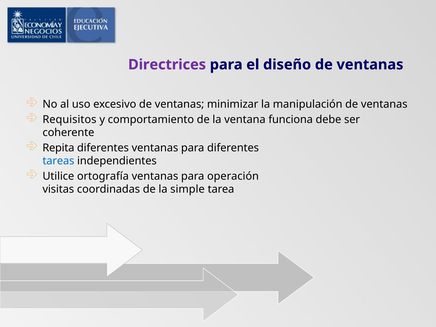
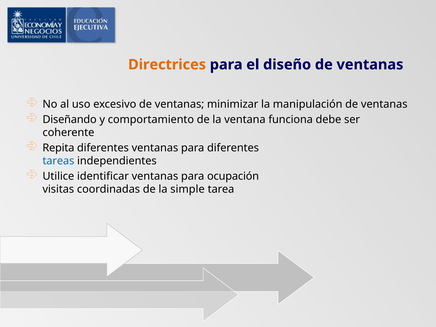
Directrices colour: purple -> orange (167, 65)
Requisitos: Requisitos -> Diseñando (70, 120)
ortografía: ortografía -> identificar (103, 176)
operación: operación -> ocupación (233, 176)
